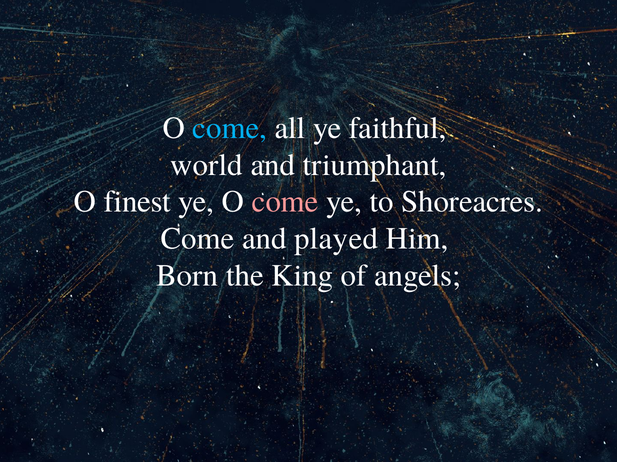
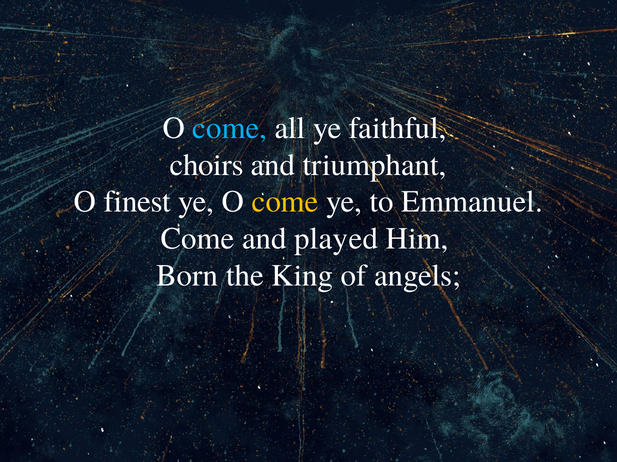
world: world -> choirs (207, 165)
come colour: pink -> yellow (285, 202)
Shoreacres: Shoreacres -> Emmanuel (472, 202)
